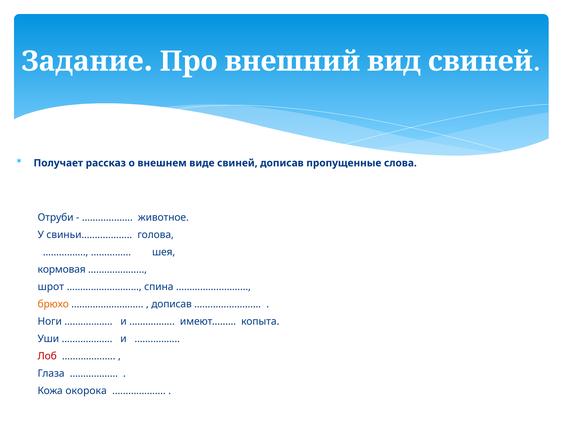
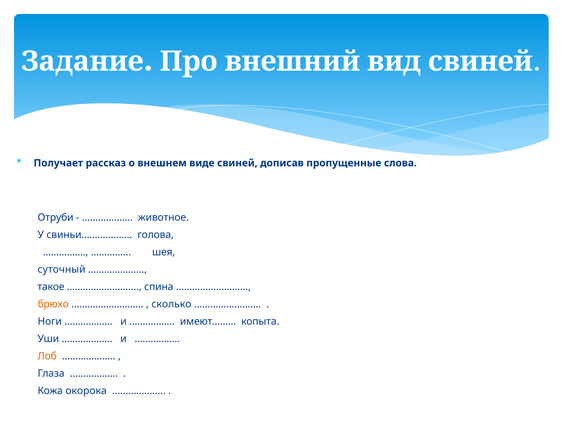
кормовая: кормовая -> суточный (62, 269)
шрот: шрот -> такое (51, 286)
дописав: дописав -> сколько (171, 304)
Лоб colour: red -> orange (47, 356)
